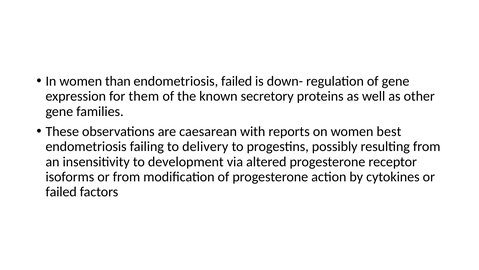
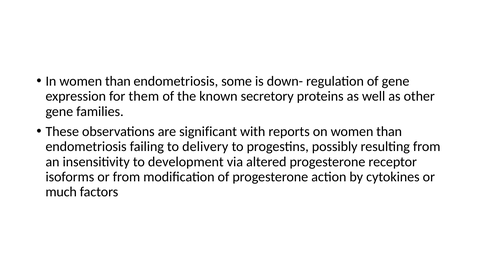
endometriosis failed: failed -> some (237, 81)
caesarean: caesarean -> significant (208, 131)
on women best: best -> than (389, 131)
failed: failed -> much (61, 192)
